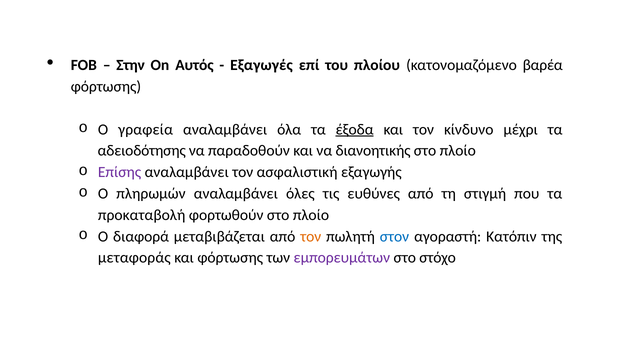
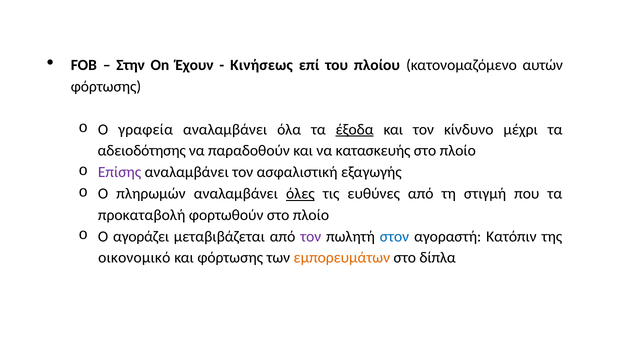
Αυτός: Αυτός -> Έχουν (194, 65)
Εξαγωγές: Εξαγωγές -> Κινήσεως (261, 65)
βαρέα: βαρέα -> αυτών (543, 65)
διανοητικής: διανοητικής -> κατασκευής (373, 151)
όλες underline: none -> present (300, 194)
διαφορά: διαφορά -> αγοράζει (141, 236)
τον colour: orange -> purple (311, 236)
μεταφοράς: μεταφοράς -> οικονομικό (134, 258)
εμπορευμάτων colour: purple -> orange (342, 258)
στόχο: στόχο -> δίπλα (438, 258)
